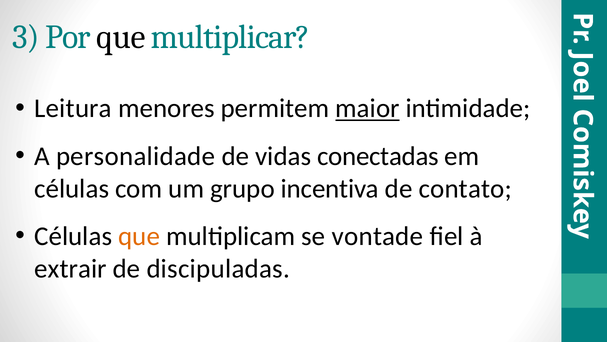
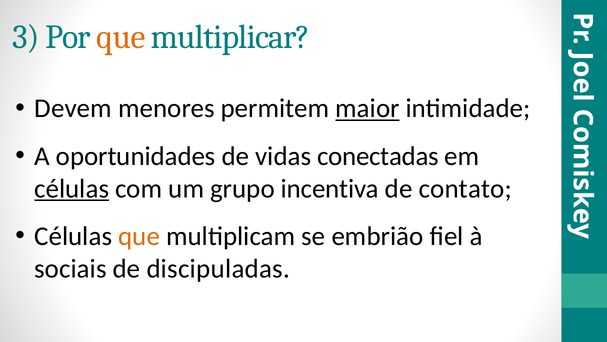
que colour: black -> orange (121, 37)
Leitura: Leitura -> Devem (73, 108)
personalidade: personalidade -> oportunidades (136, 156)
células underline: none -> present (72, 188)
vontade: vontade -> embrião (378, 236)
extrair: extrair -> sociais (70, 268)
